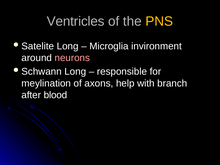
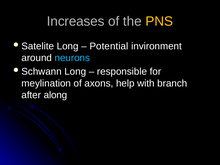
Ventricles: Ventricles -> Increases (76, 21)
Microglia: Microglia -> Potential (109, 46)
neurons colour: pink -> light blue (72, 58)
blood: blood -> along (55, 95)
